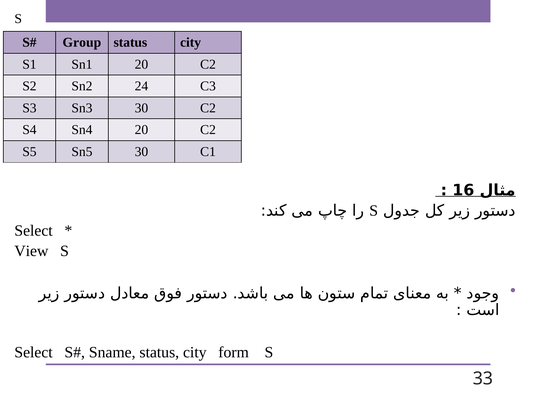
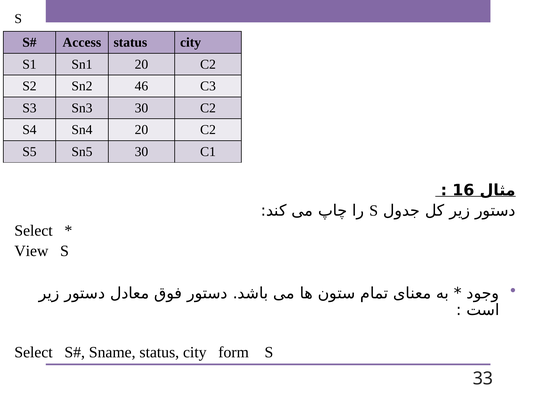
Group: Group -> Access (82, 42)
24: 24 -> 46 (141, 86)
